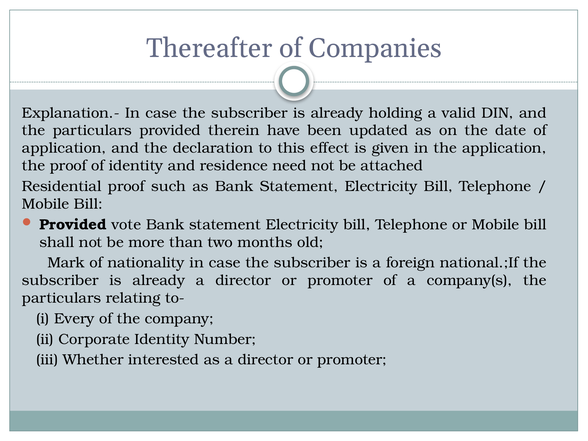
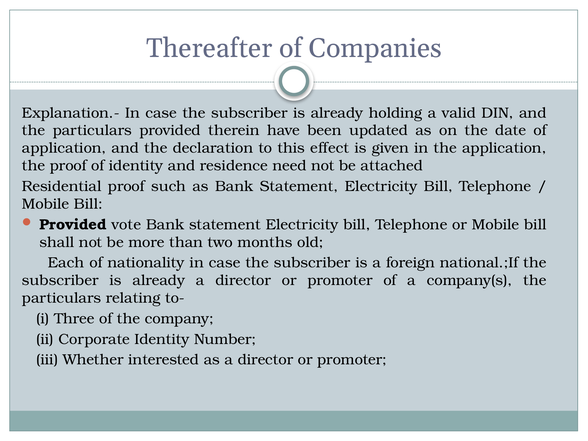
Mark: Mark -> Each (66, 263)
Every: Every -> Three (74, 319)
